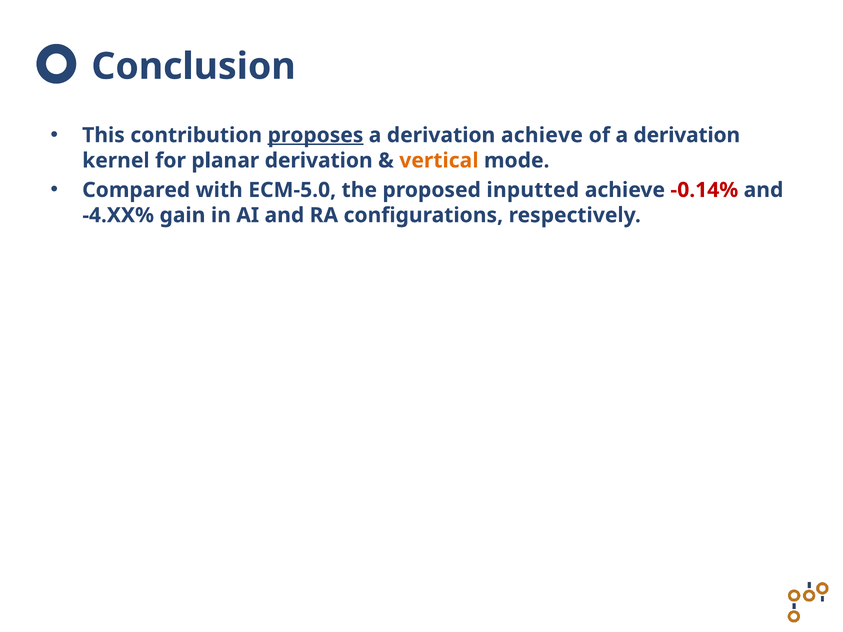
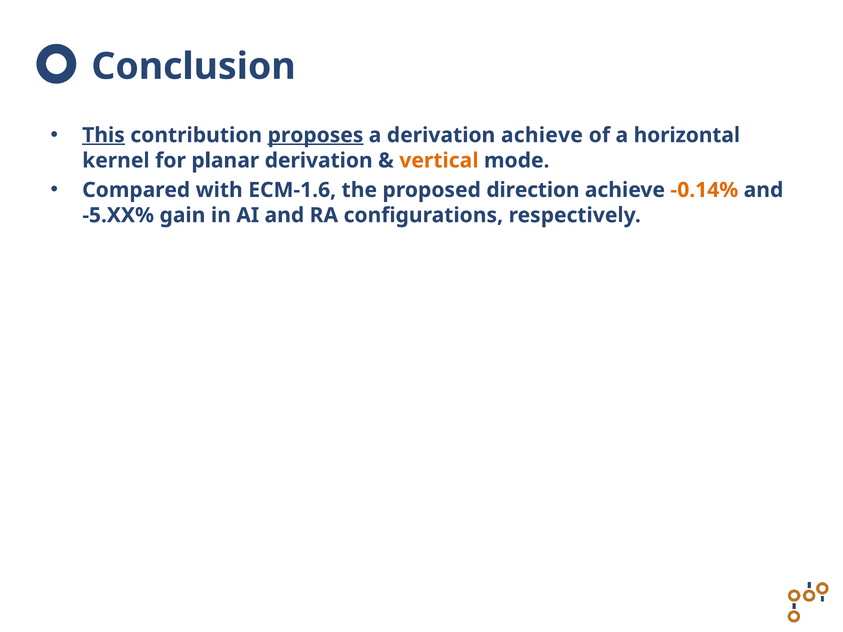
This underline: none -> present (103, 135)
of a derivation: derivation -> horizontal (687, 135)
ECM-5.0: ECM-5.0 -> ECM-1.6 (292, 190)
inputted: inputted -> direction (533, 190)
-0.14% colour: red -> orange (704, 190)
-4.XX%: -4.XX% -> -5.XX% (118, 215)
